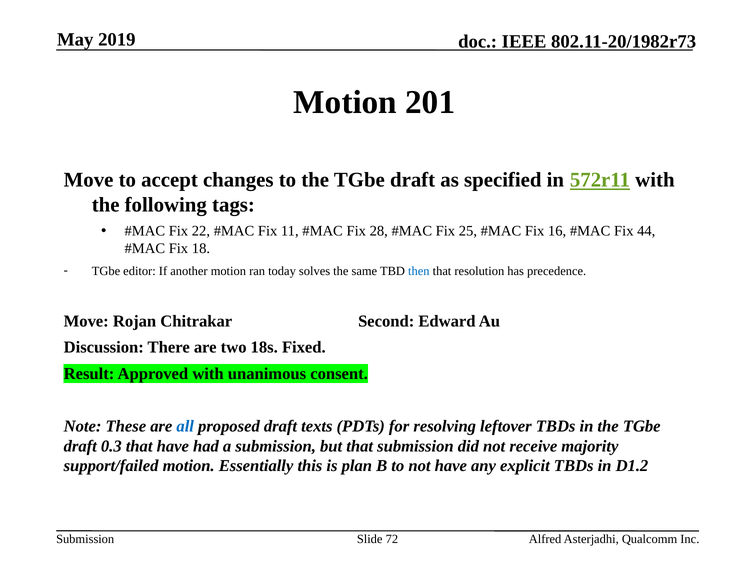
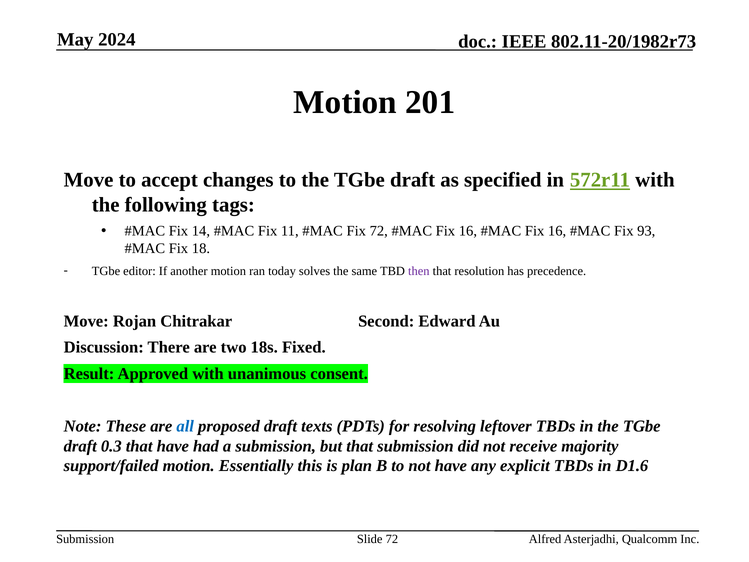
2019: 2019 -> 2024 (117, 40)
22: 22 -> 14 (201, 231)
Fix 28: 28 -> 72 (379, 231)
25: 25 -> 16 (468, 231)
44: 44 -> 93 (646, 231)
then colour: blue -> purple (419, 271)
D1.2: D1.2 -> D1.6 (632, 466)
